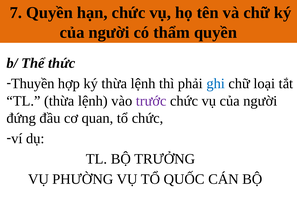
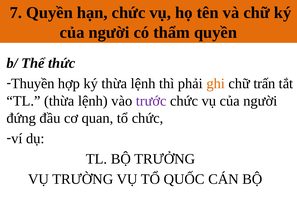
ghi colour: blue -> orange (216, 83)
loại: loại -> trấn (264, 83)
PHƯỜNG: PHƯỜNG -> TRƯỜNG (83, 179)
